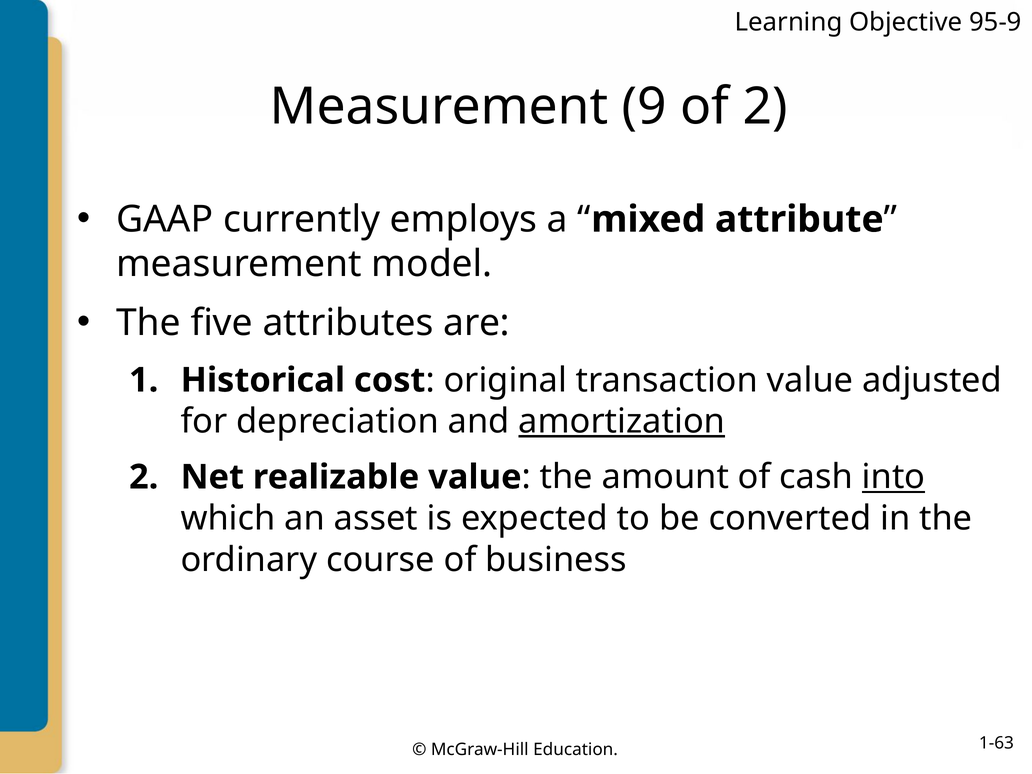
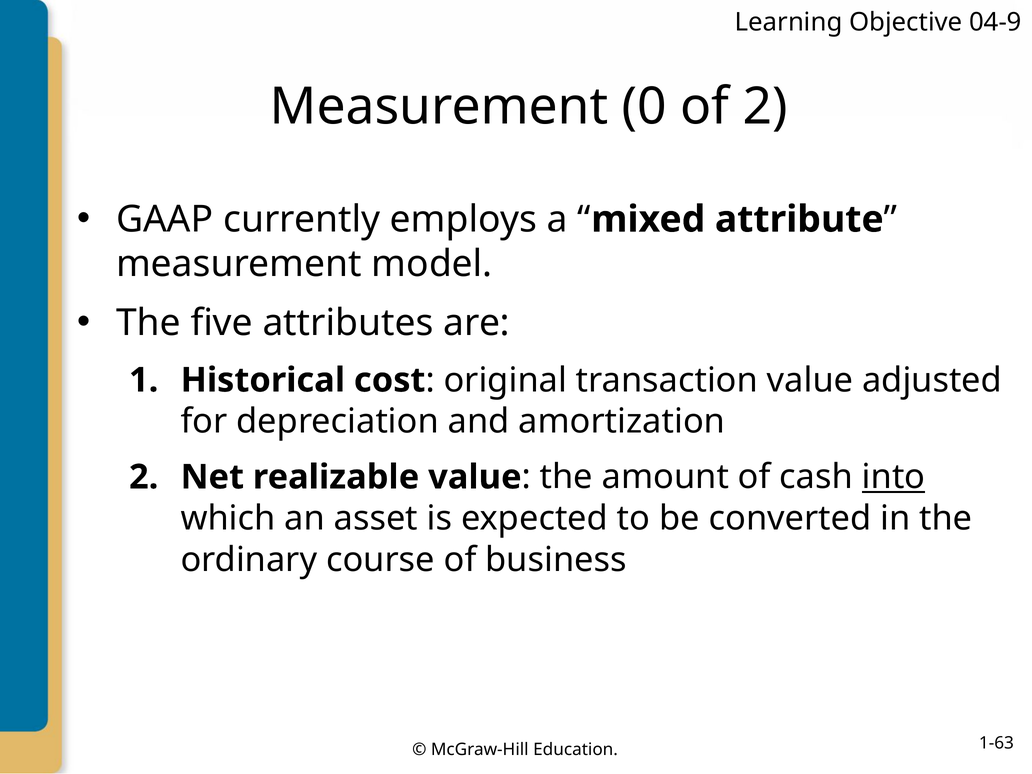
95-9: 95-9 -> 04-9 (995, 22)
9: 9 -> 0 (644, 107)
amortization underline: present -> none (622, 421)
